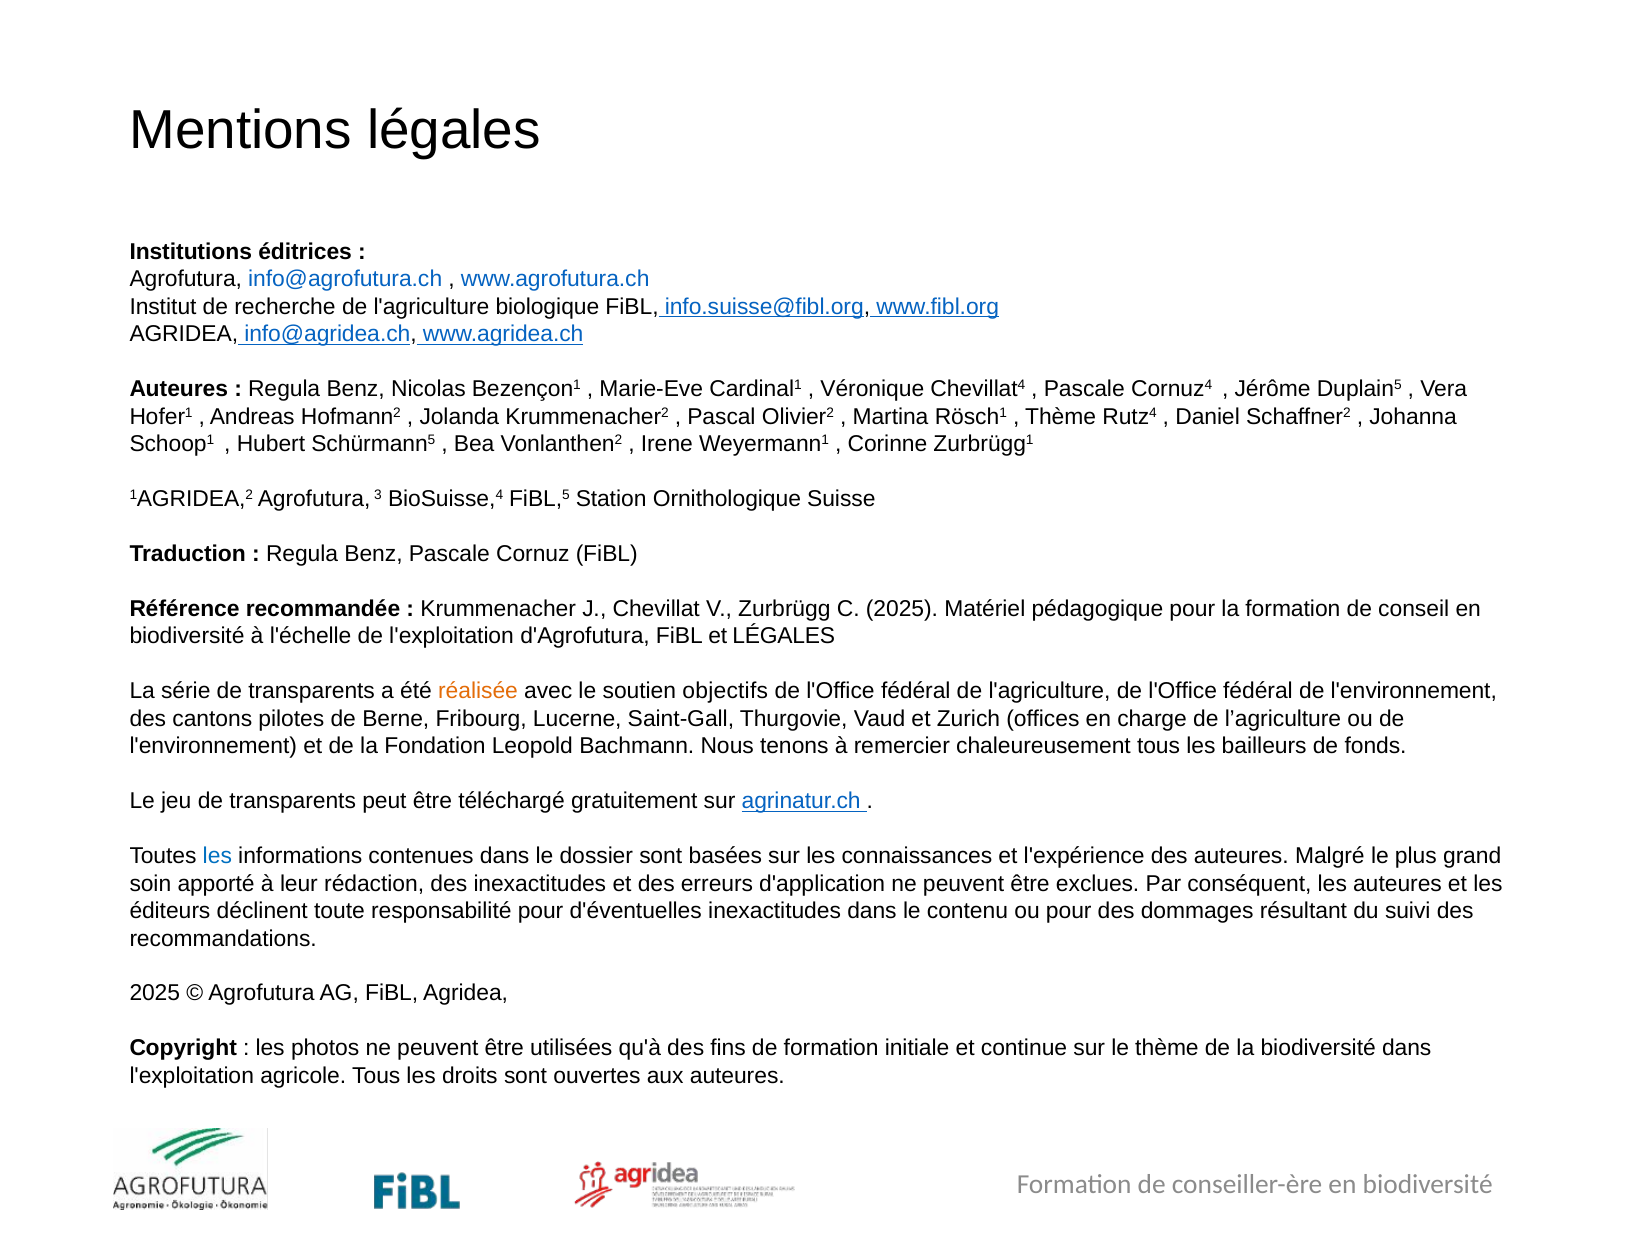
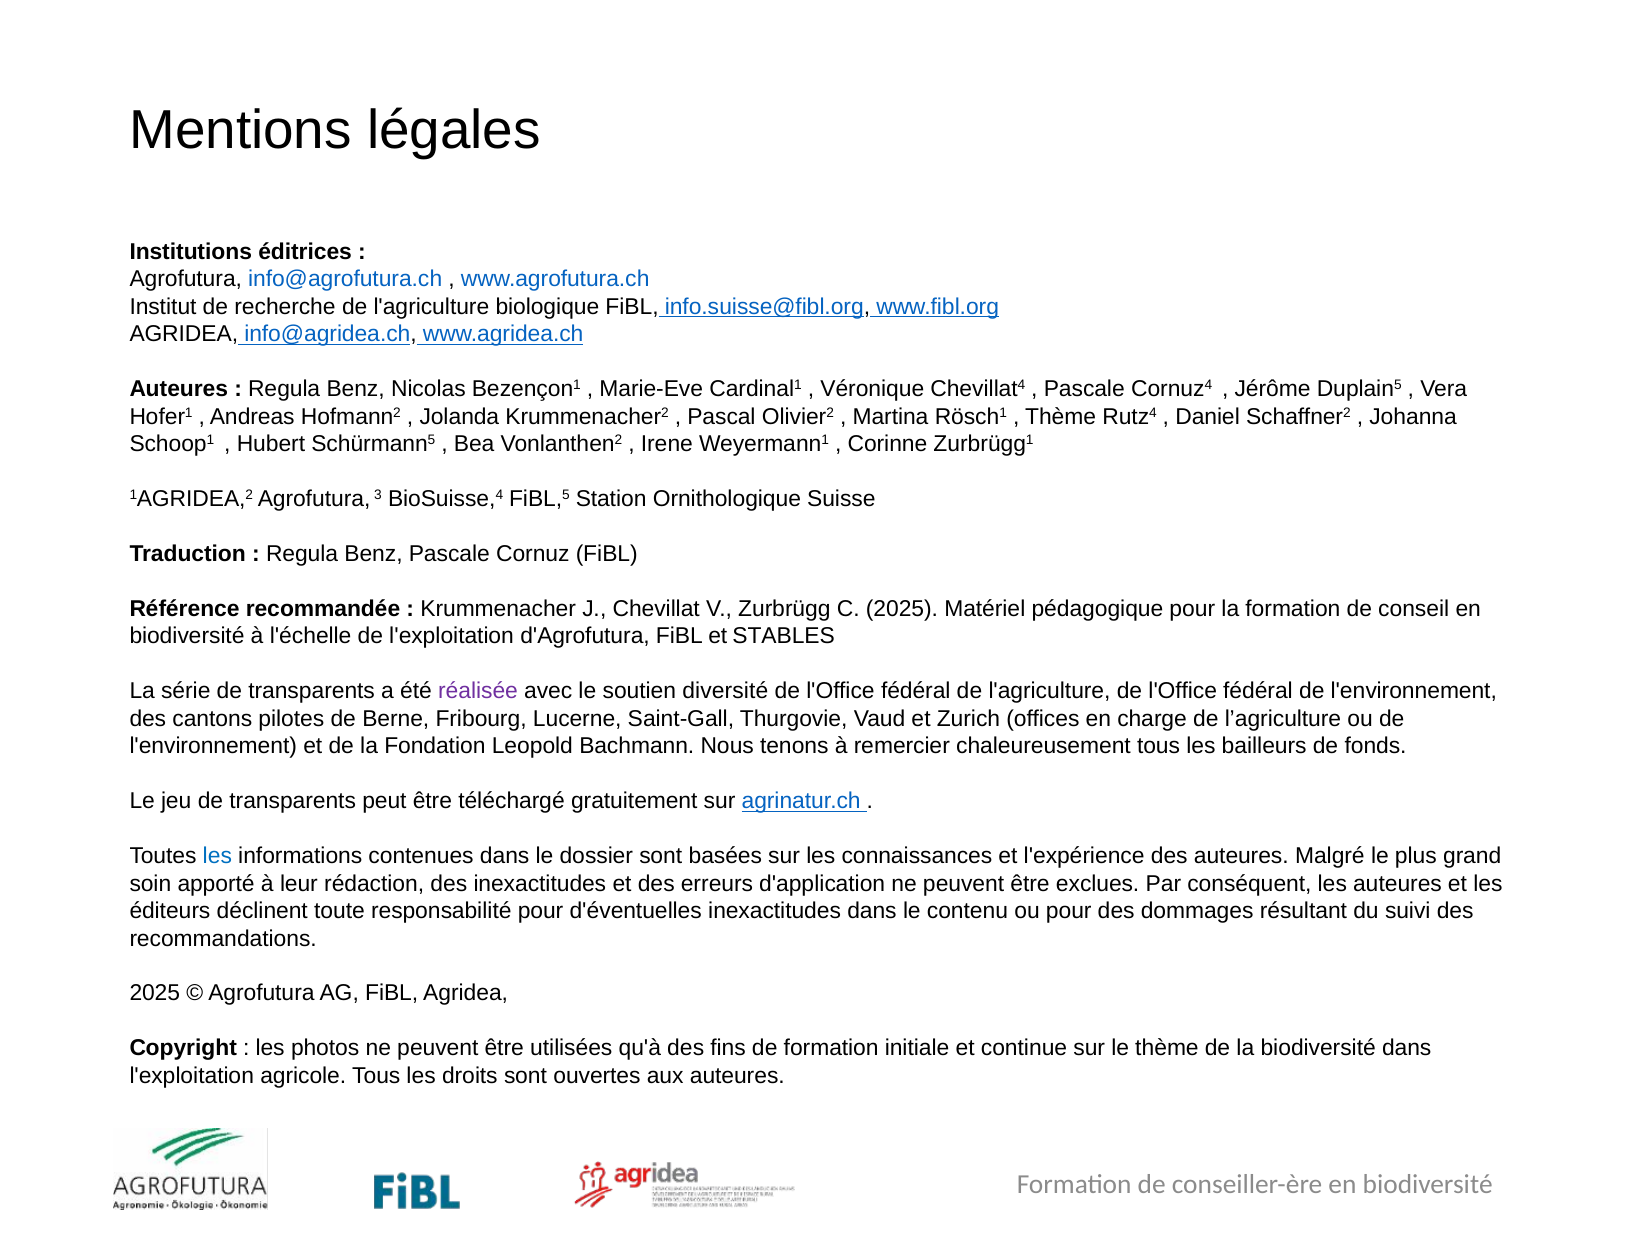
et LÉGALES: LÉGALES -> STABLES (784, 636)
réalisée colour: orange -> purple (478, 691)
objectifs: objectifs -> diversité (725, 691)
